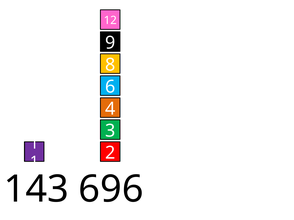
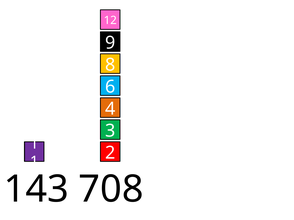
696: 696 -> 708 (111, 190)
